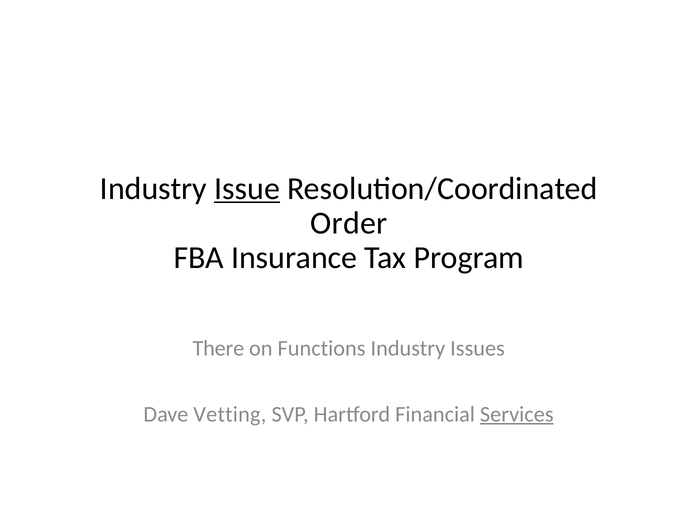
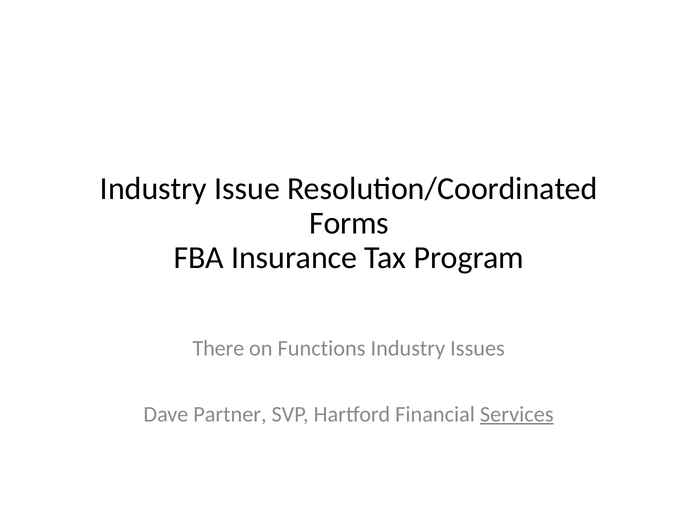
Issue underline: present -> none (247, 188)
Order: Order -> Forms (349, 223)
Vetting: Vetting -> Partner (230, 414)
